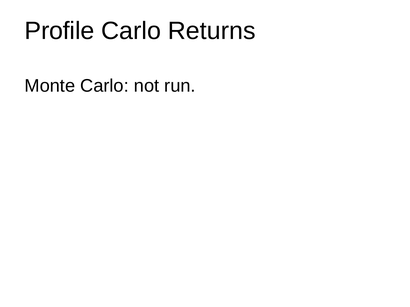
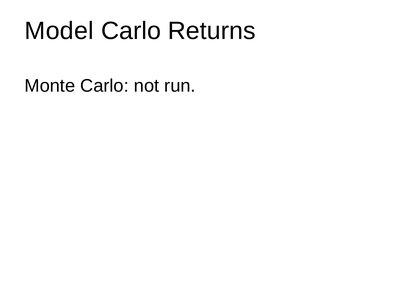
Profile: Profile -> Model (59, 31)
